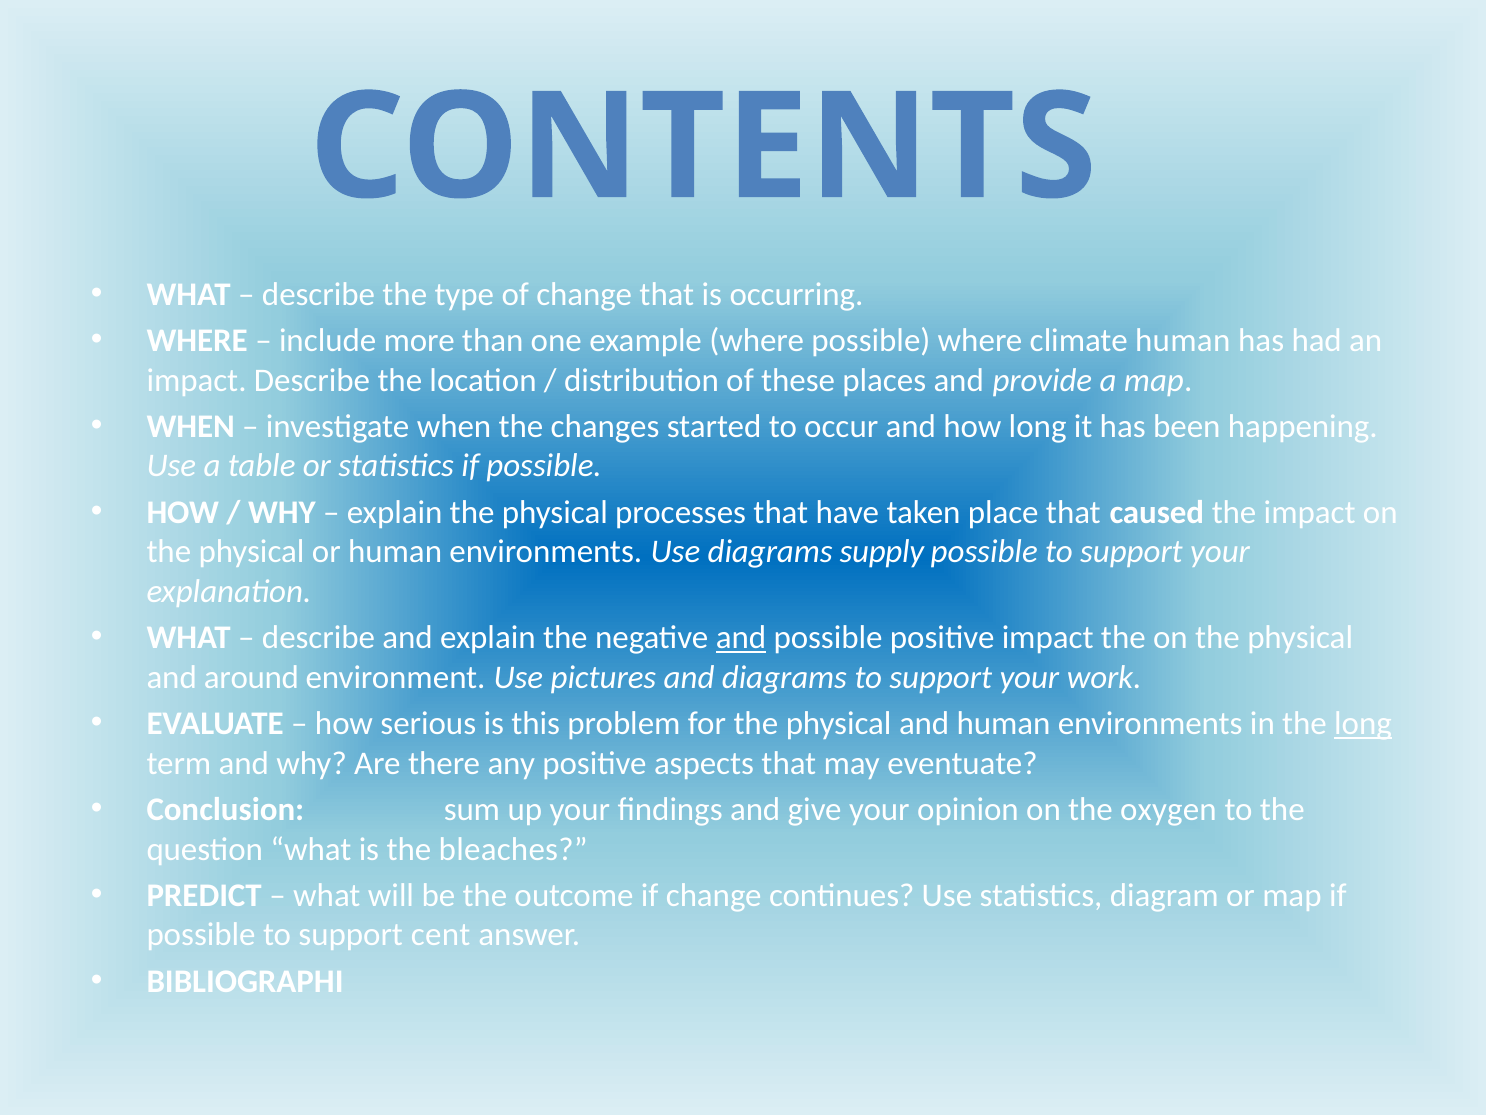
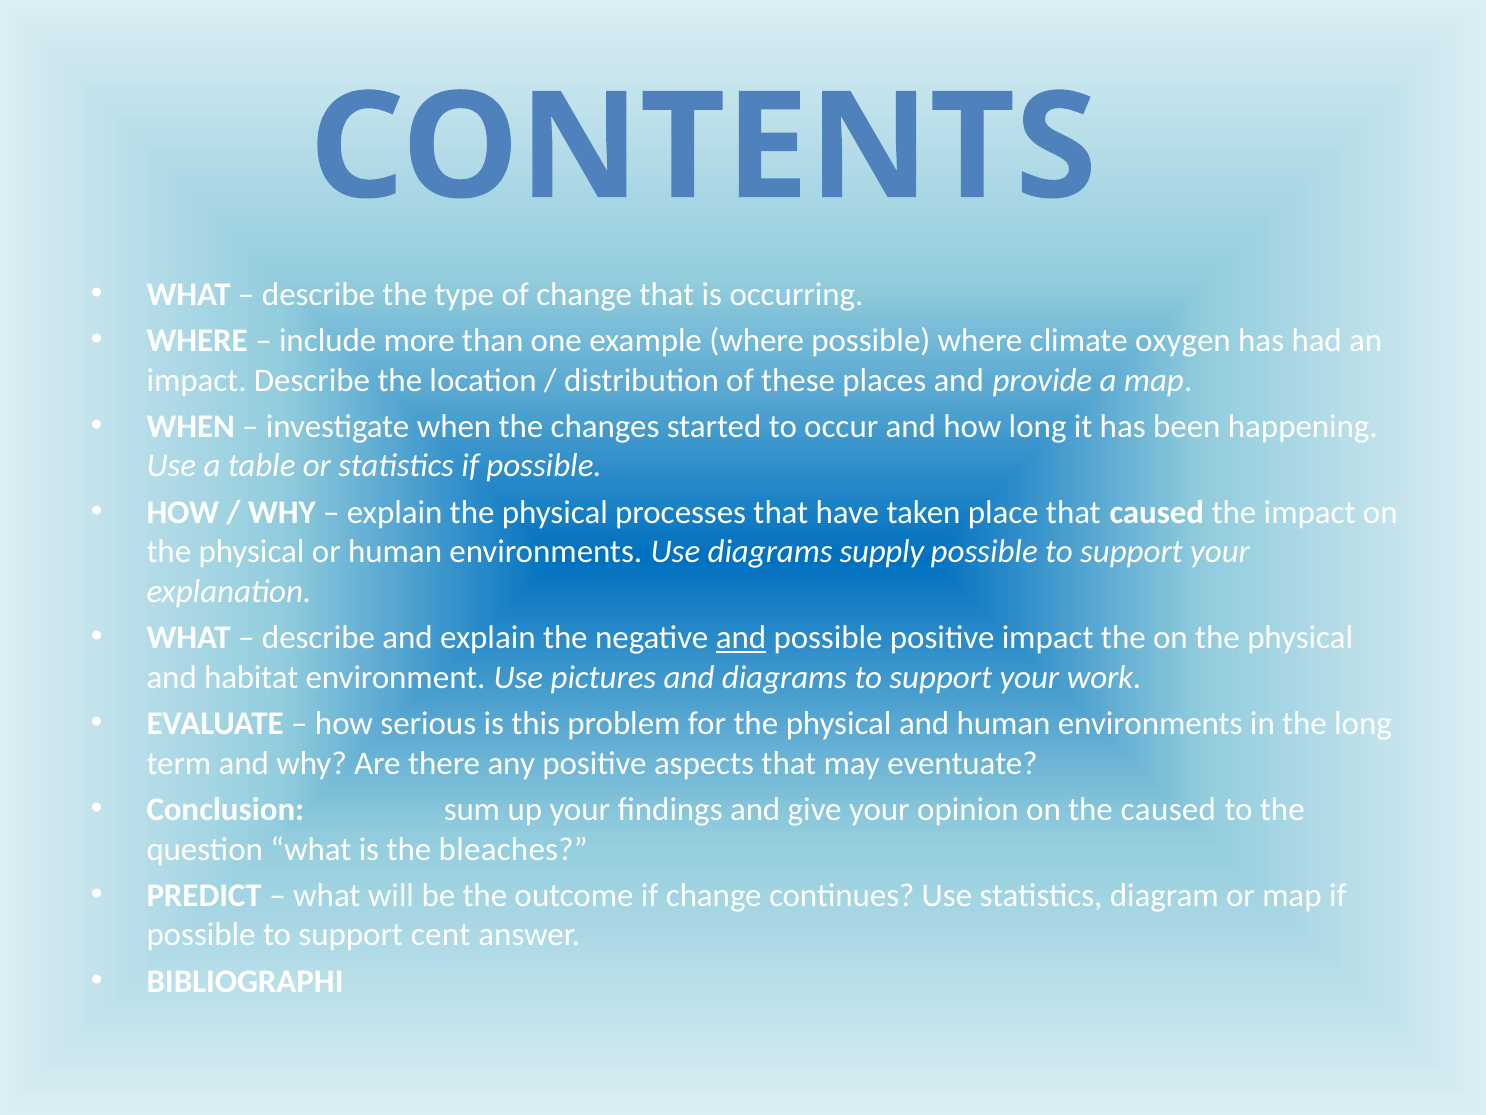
climate human: human -> oxygen (1183, 340)
around: around -> habitat (251, 677)
long underline: present -> none (1363, 723)
the oxygen: oxygen -> caused (1168, 809)
